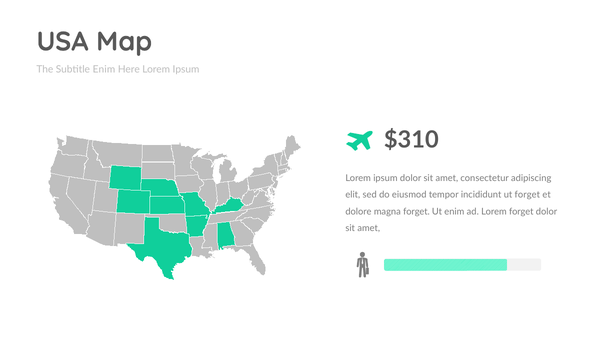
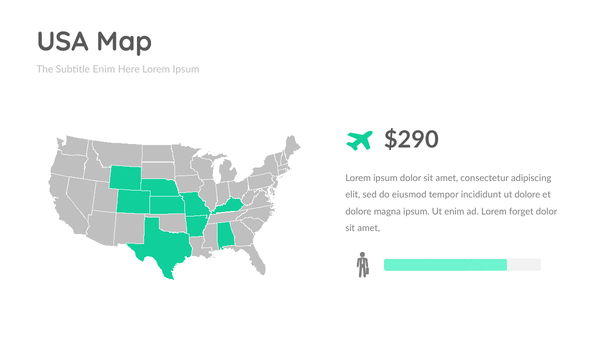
$310: $310 -> $290 (411, 140)
ut forget: forget -> dolore (527, 195)
magna forget: forget -> ipsum (416, 211)
